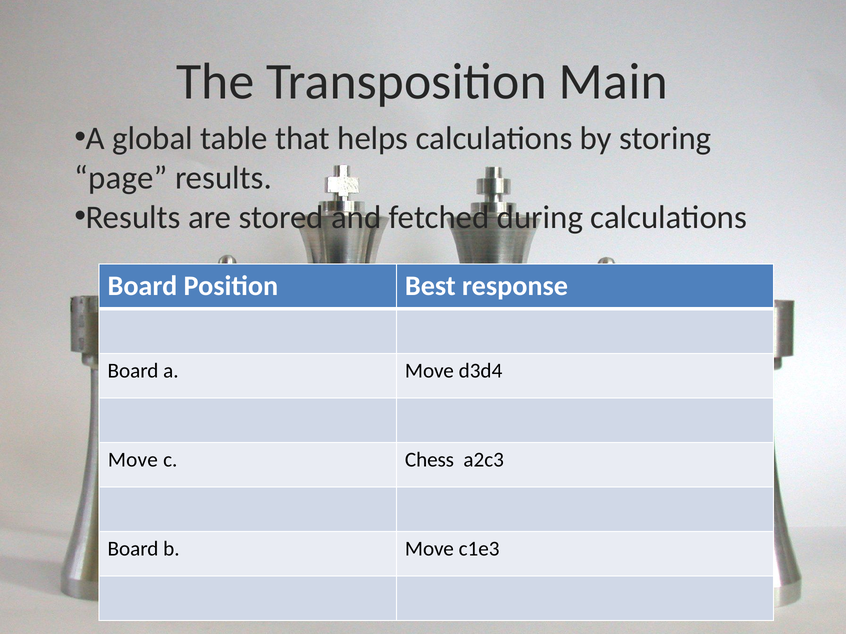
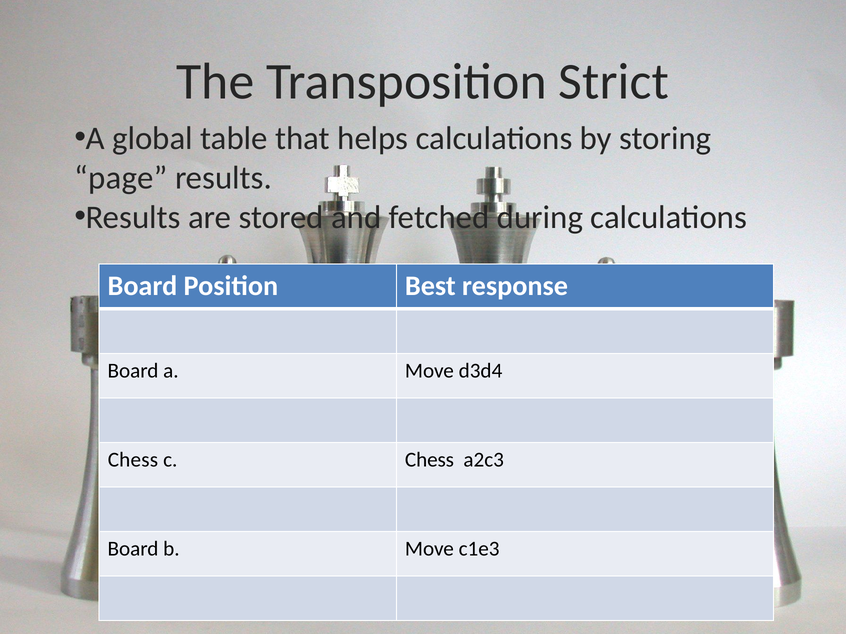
Main: Main -> Strict (614, 82)
Move: Move -> Chess (133, 460)
